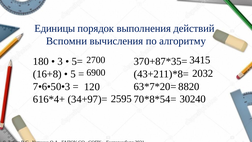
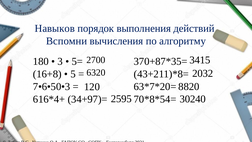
Единицы: Единицы -> Навыков (55, 28)
6900: 6900 -> 6320 (96, 72)
